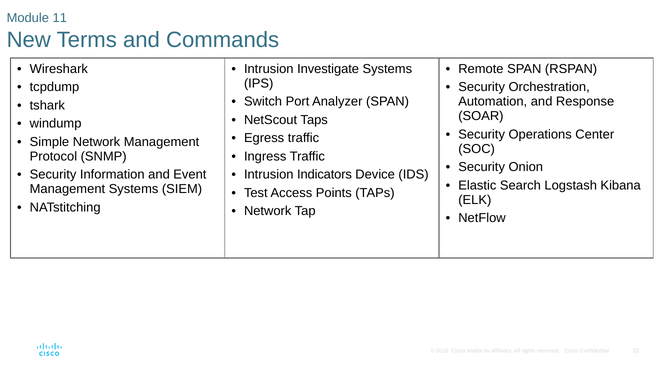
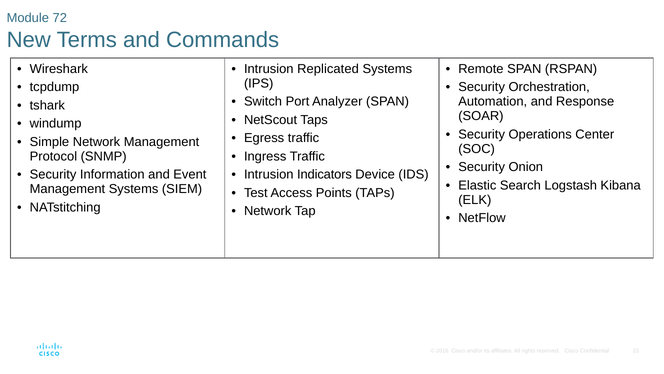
11: 11 -> 72 (60, 18)
Investigate: Investigate -> Replicated (328, 69)
